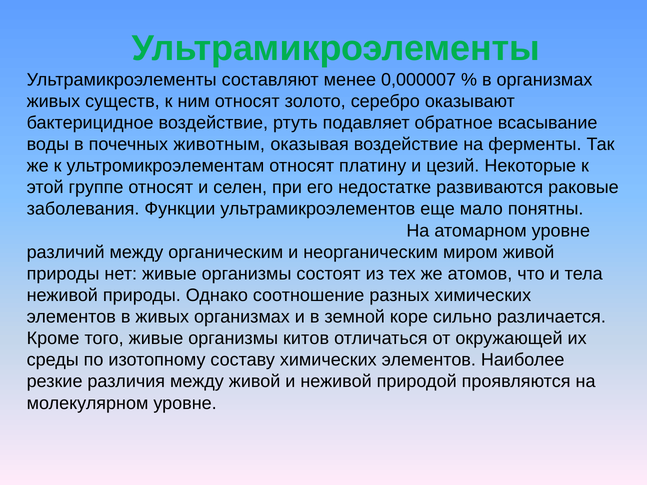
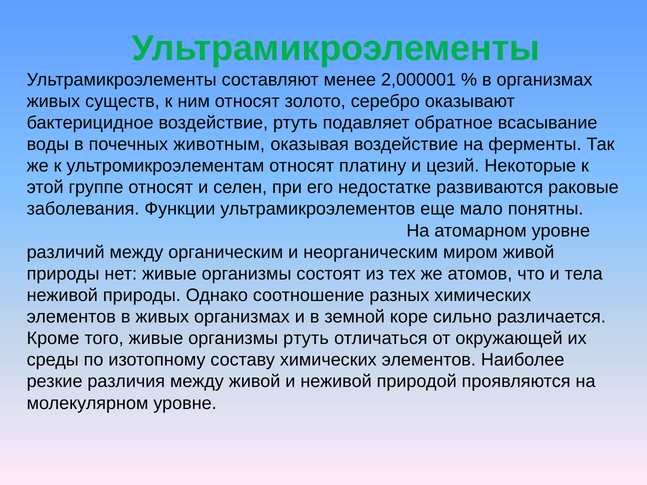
0,000007: 0,000007 -> 2,000001 (419, 80)
организмы китов: китов -> ртуть (306, 339)
